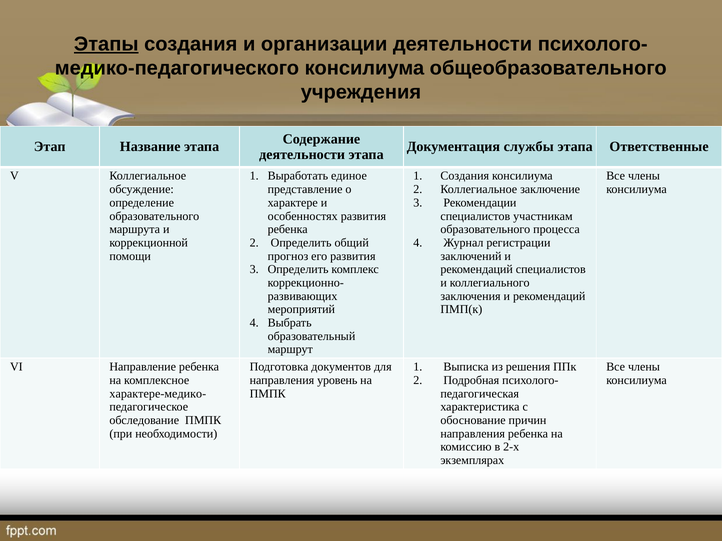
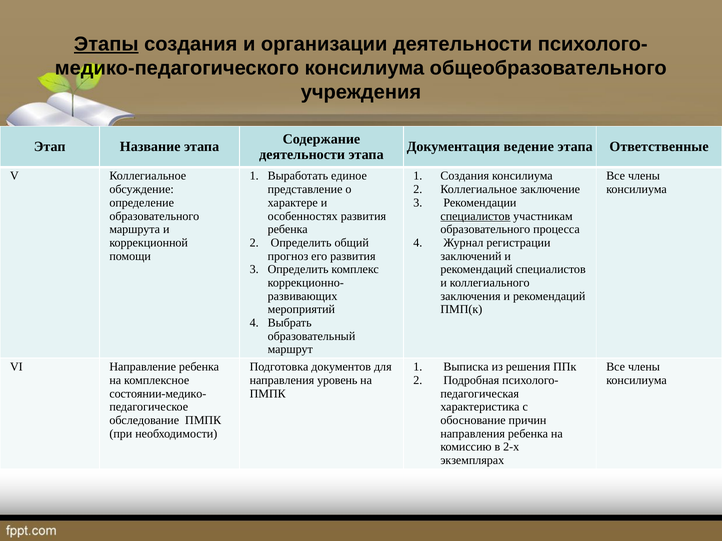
службы: службы -> ведение (529, 147)
специалистов underline: none -> present (475, 216)
характере-медико-: характере-медико- -> состоянии-медико- (158, 394)
